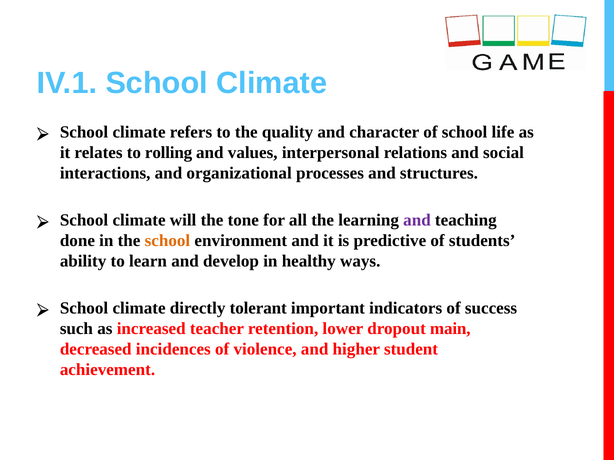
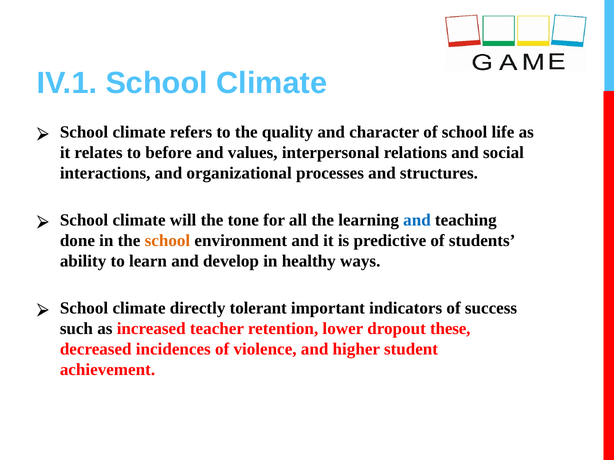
rolling: rolling -> before (169, 153)
and colour: purple -> blue (417, 220)
main: main -> these (450, 329)
